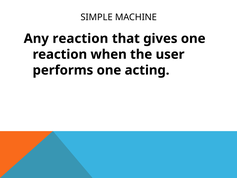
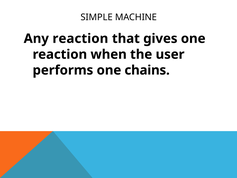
acting: acting -> chains (147, 70)
